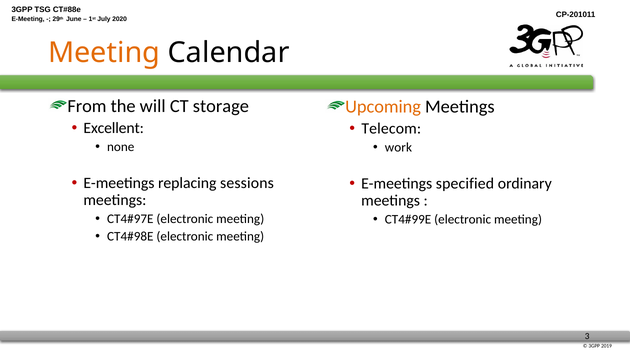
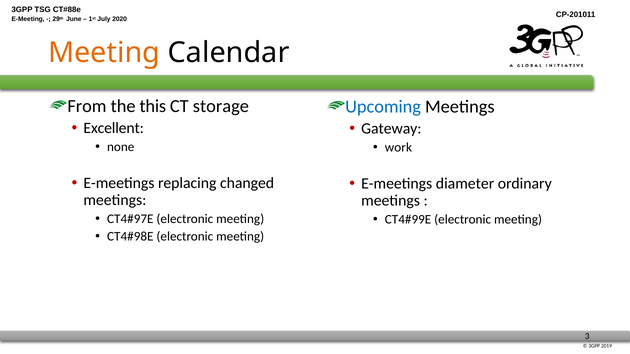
will: will -> this (153, 107)
Upcoming colour: orange -> blue (383, 107)
Telecom: Telecom -> Gateway (391, 129)
sessions: sessions -> changed (247, 183)
specified: specified -> diameter (465, 184)
